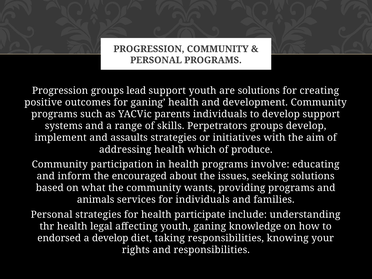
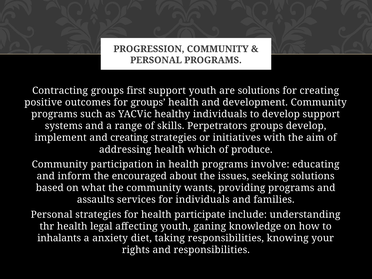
Progression: Progression -> Contracting (60, 91)
lead: lead -> first (136, 91)
for ganing: ganing -> groups (148, 102)
parents: parents -> healthy (172, 114)
and assaults: assaults -> creating (129, 138)
animals: animals -> assaults (96, 200)
endorsed: endorsed -> inhalants (59, 238)
a develop: develop -> anxiety (110, 238)
